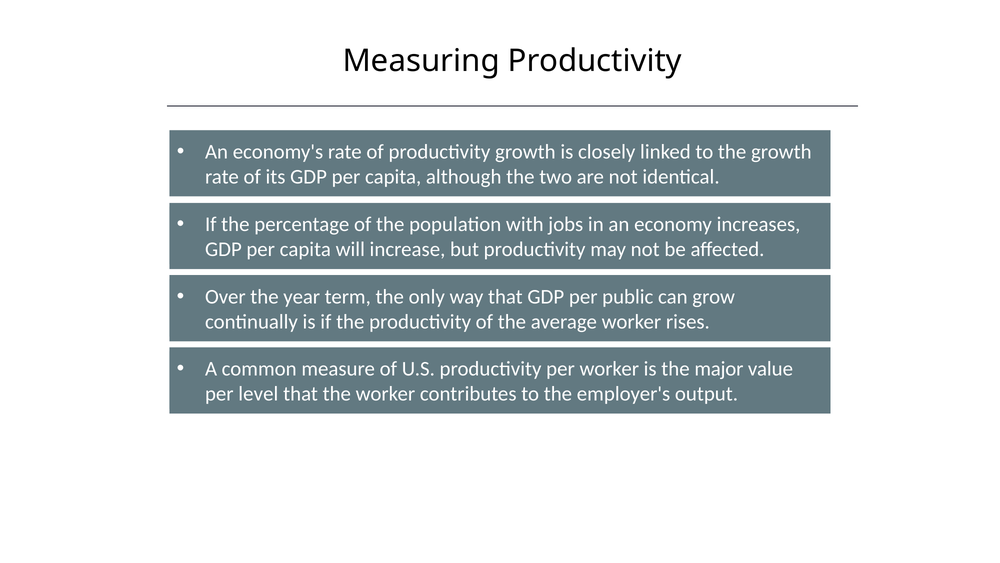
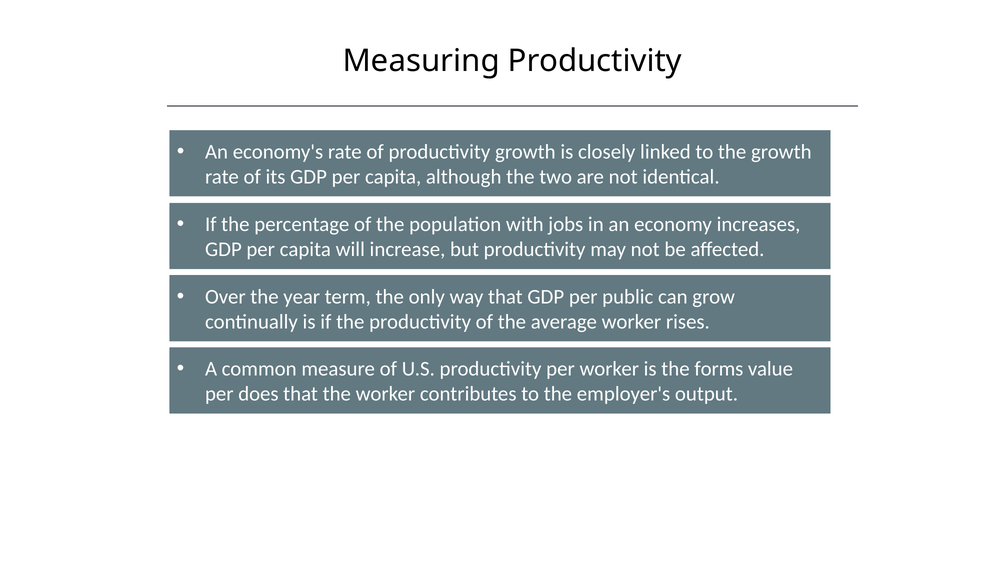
major: major -> forms (719, 369)
level: level -> does (258, 394)
